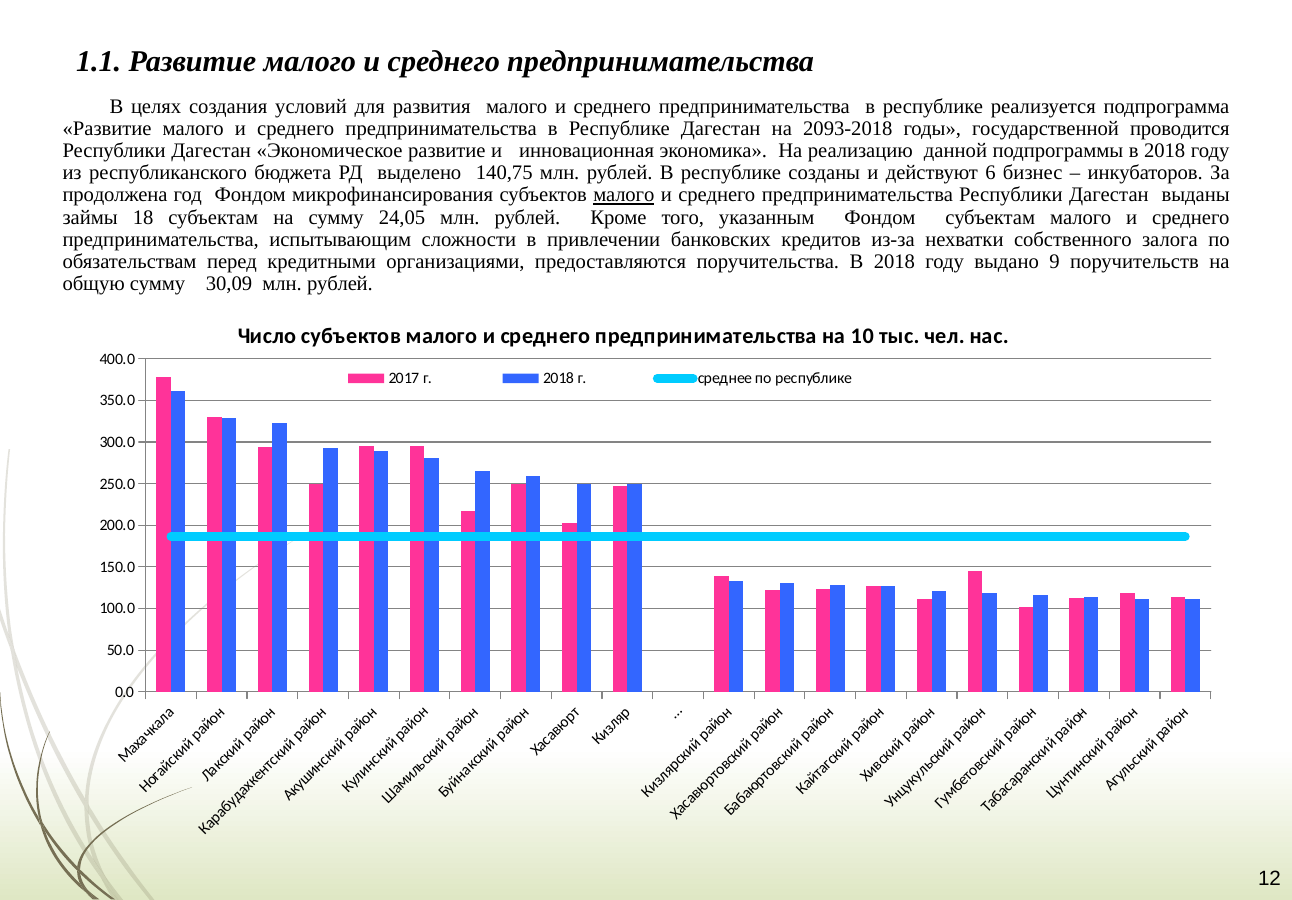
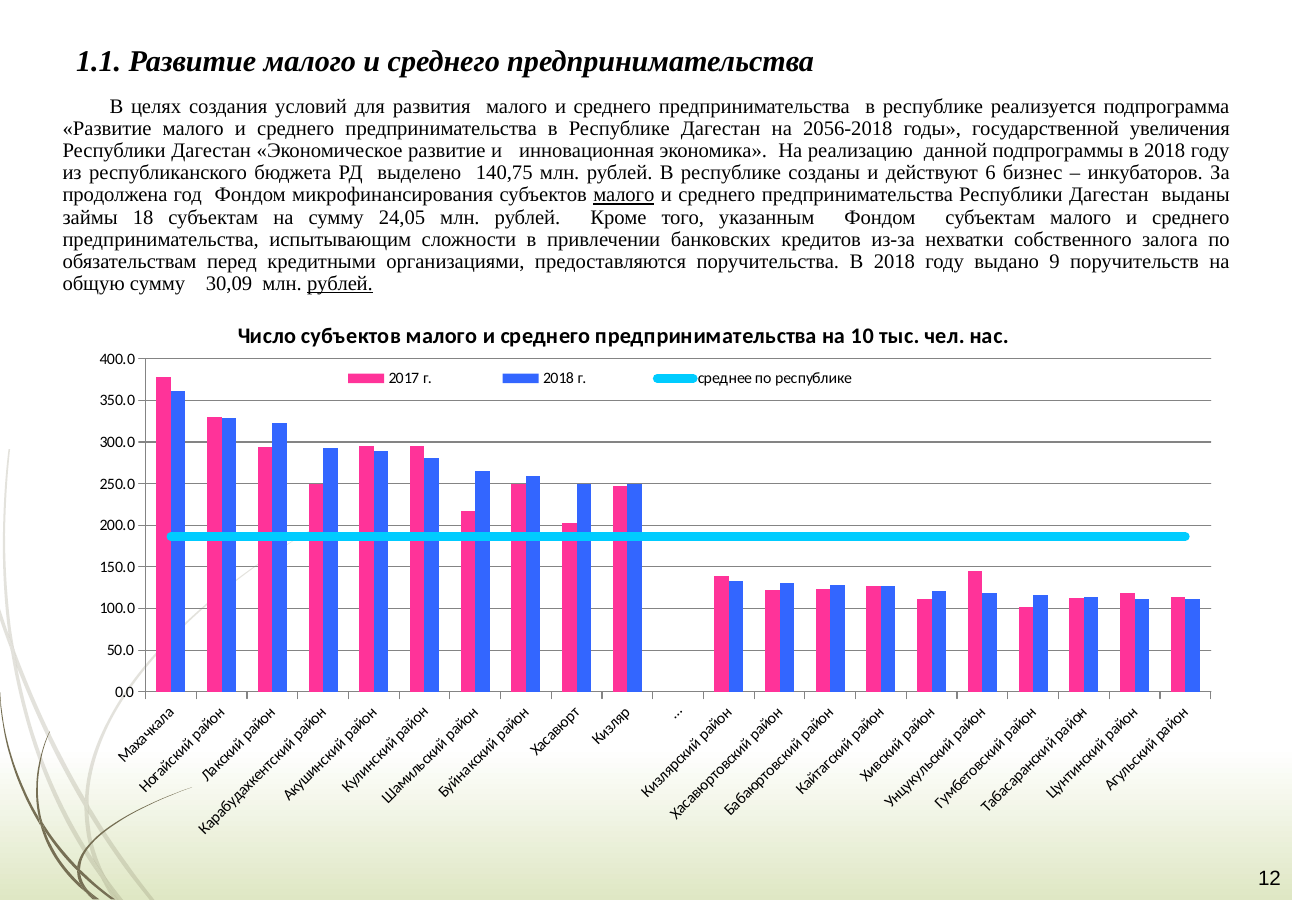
2093-2018: 2093-2018 -> 2056-2018 (848, 129)
проводится: проводится -> увеличения (1180, 129)
рублей underline: none -> present (340, 284)
